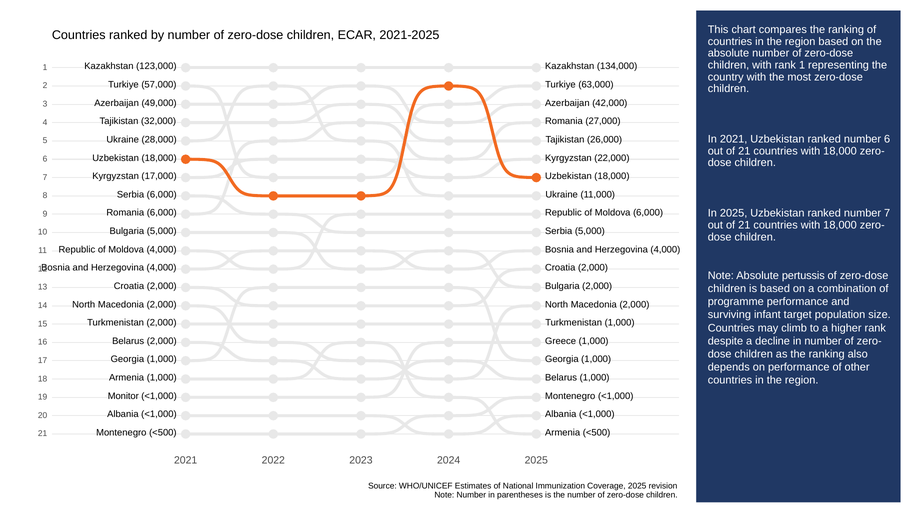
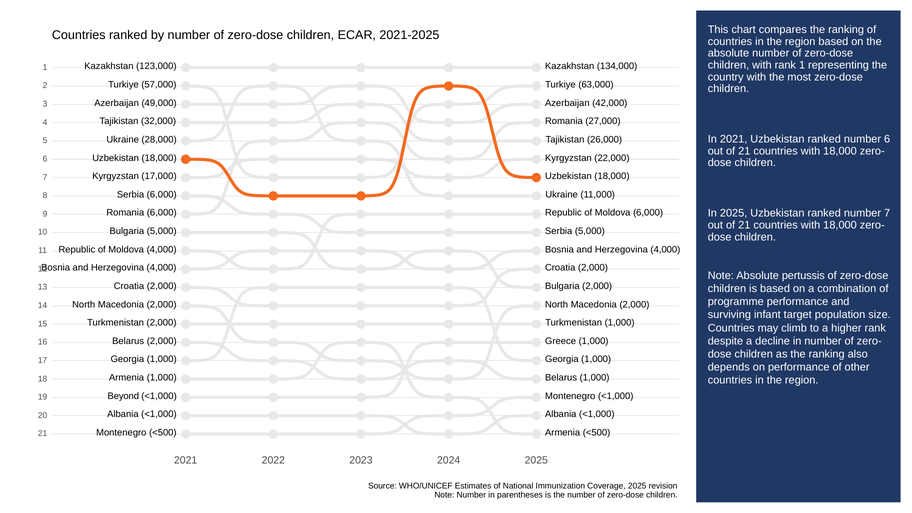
Monitor: Monitor -> Beyond (123, 396)
